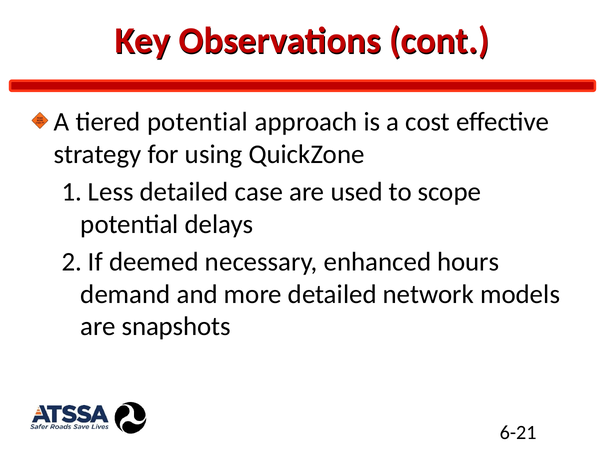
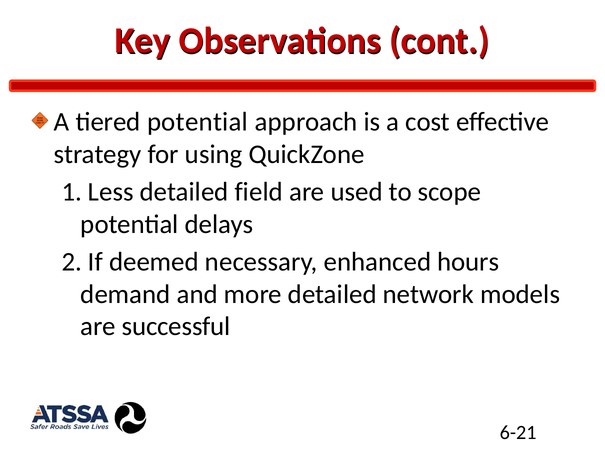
case: case -> field (259, 192)
snapshots: snapshots -> successful (176, 326)
